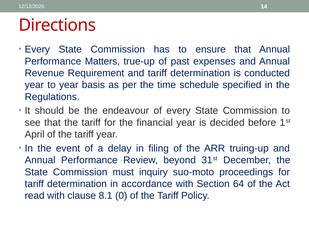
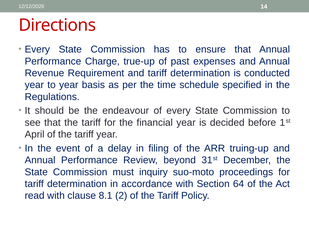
Matters: Matters -> Charge (102, 61)
0: 0 -> 2 (121, 196)
